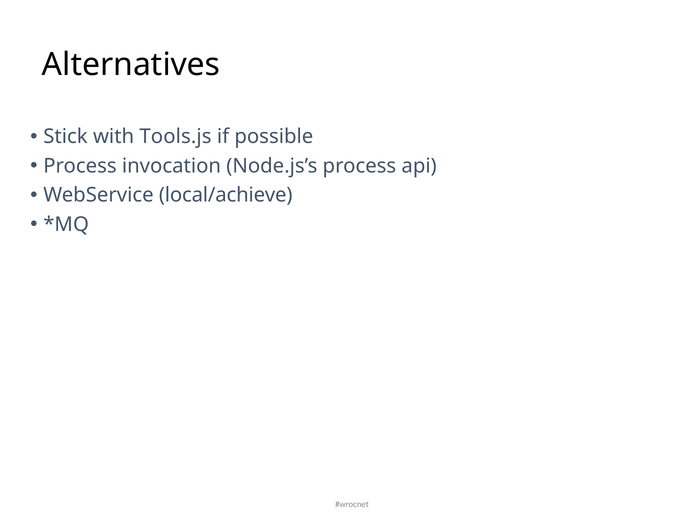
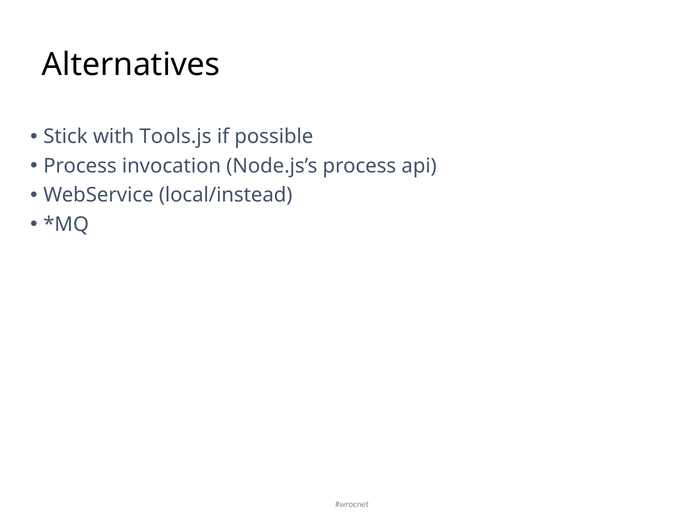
local/achieve: local/achieve -> local/instead (226, 195)
